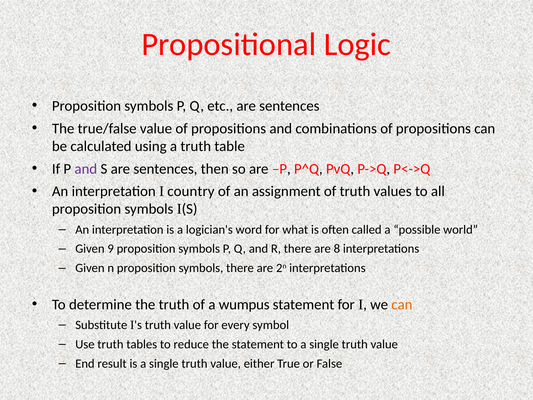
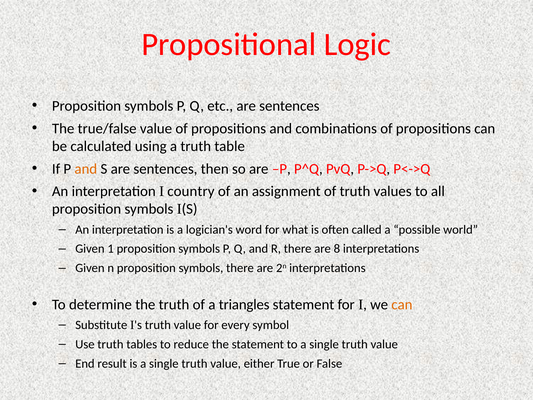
and colour: purple -> orange (86, 169)
9: 9 -> 1 (111, 249)
wumpus: wumpus -> triangles (244, 304)
